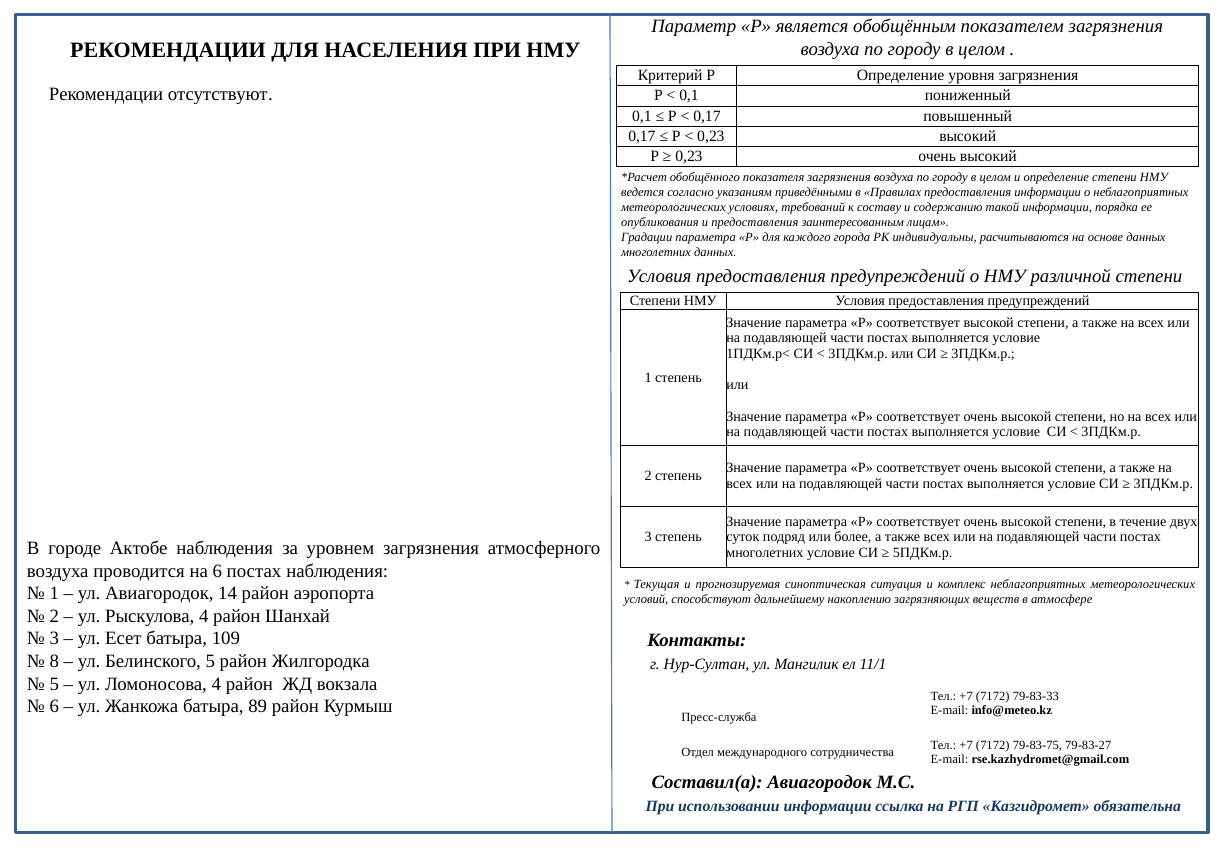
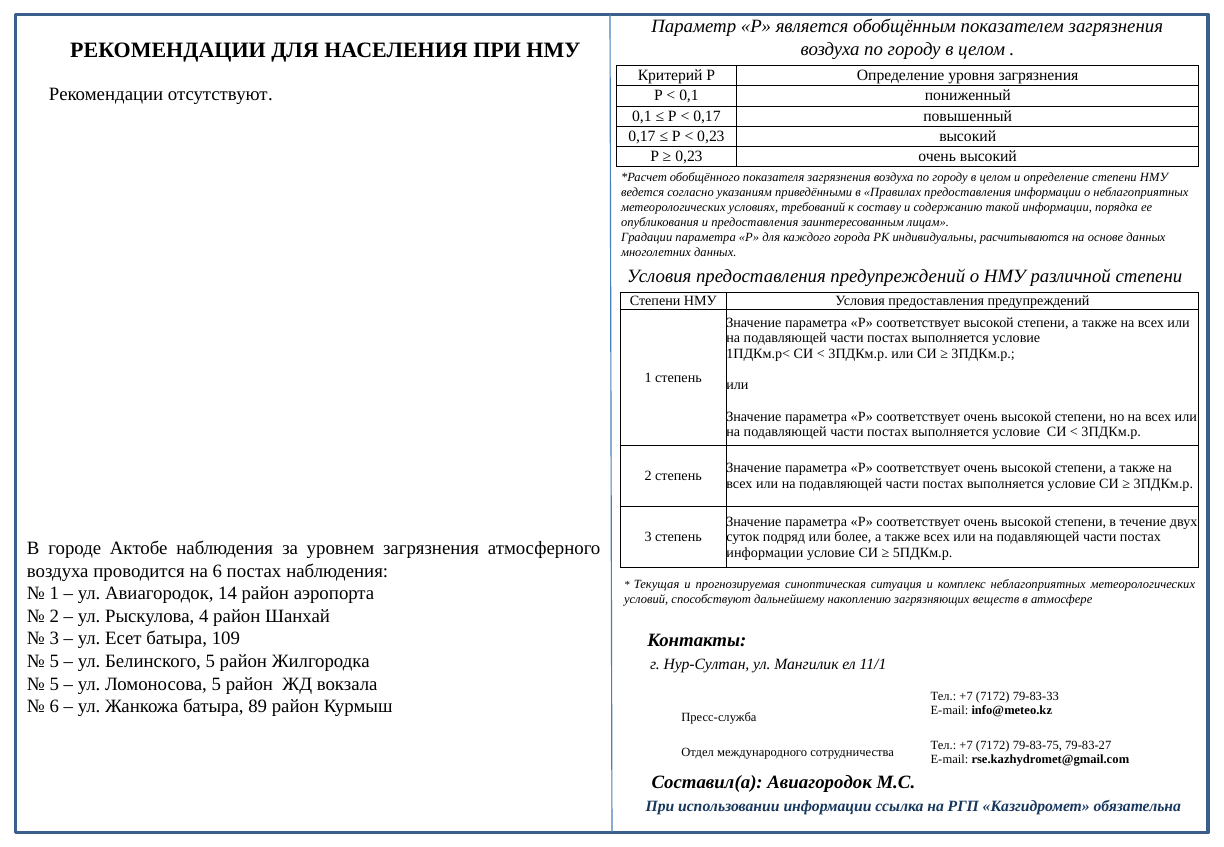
многолетних: многолетних -> информации (765, 553)
8: 8 -> 5 (54, 662)
Ломоносова 4: 4 -> 5 (216, 684)
